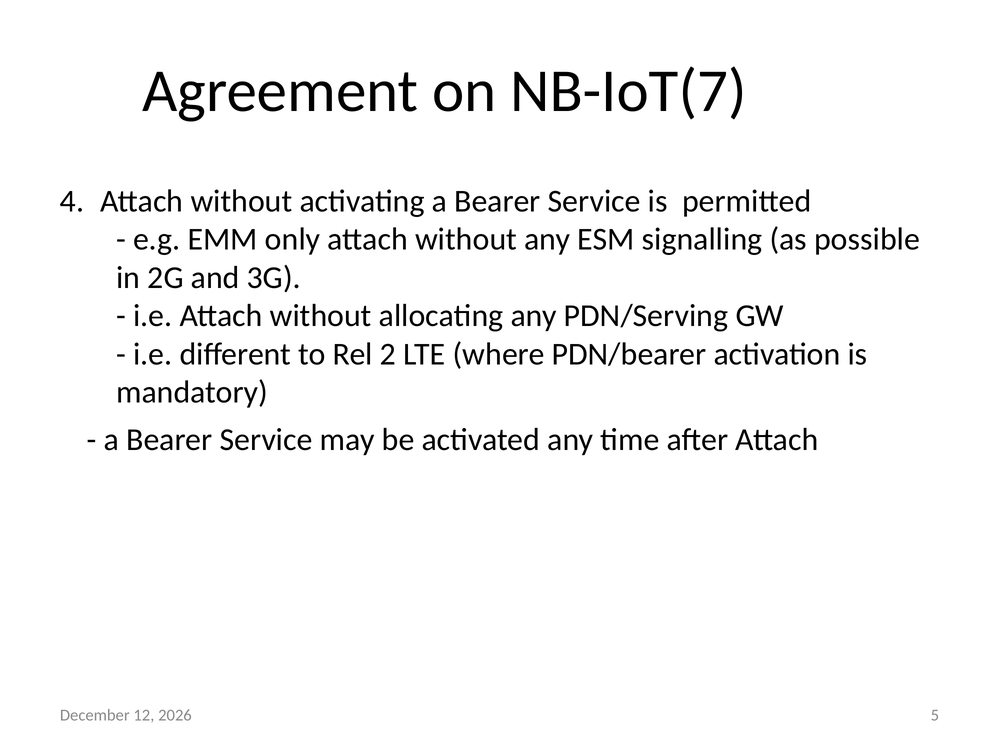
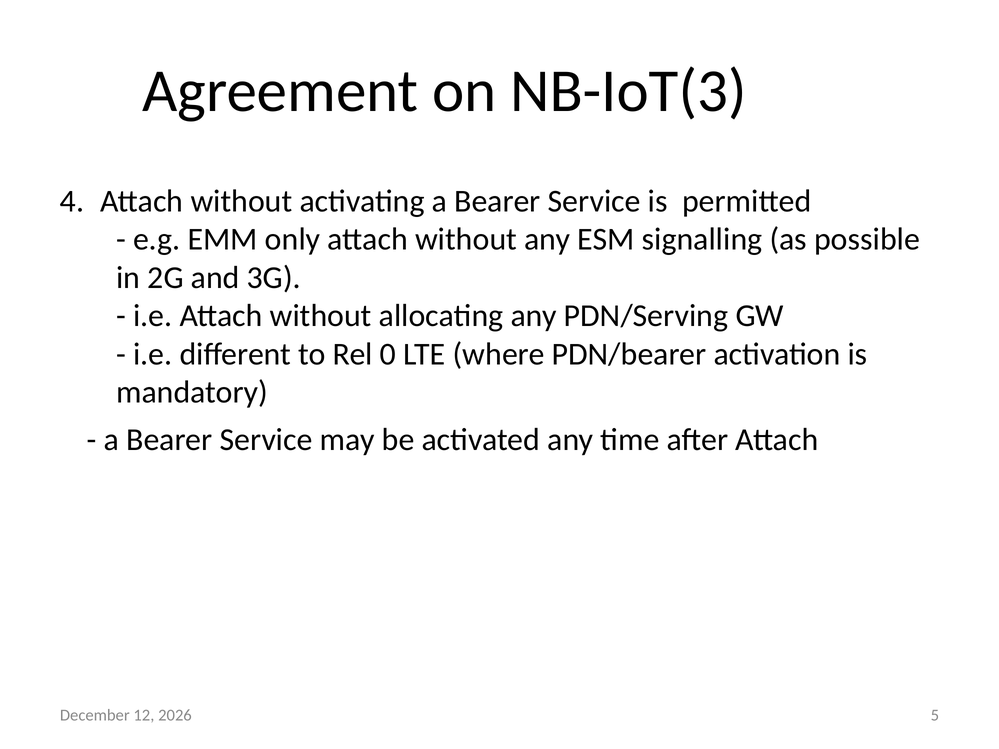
NB-IoT(7: NB-IoT(7 -> NB-IoT(3 (628, 91)
2: 2 -> 0 (388, 354)
